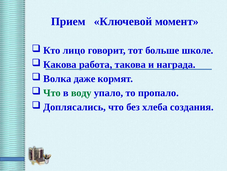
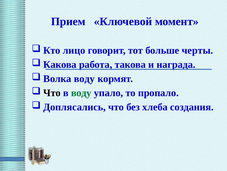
школе: школе -> черты (197, 50)
Волка даже: даже -> воду (84, 78)
Что colour: green -> black (52, 93)
